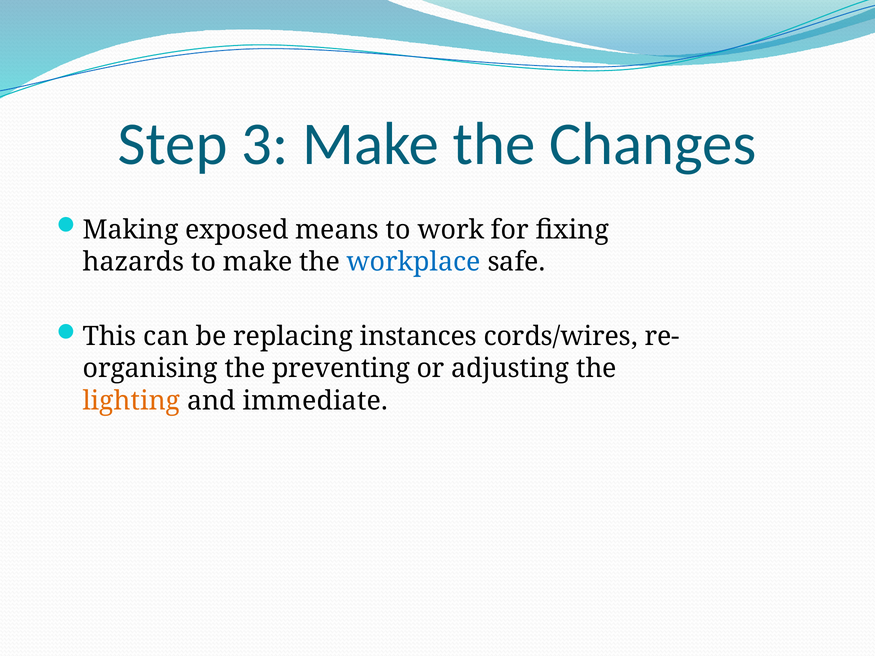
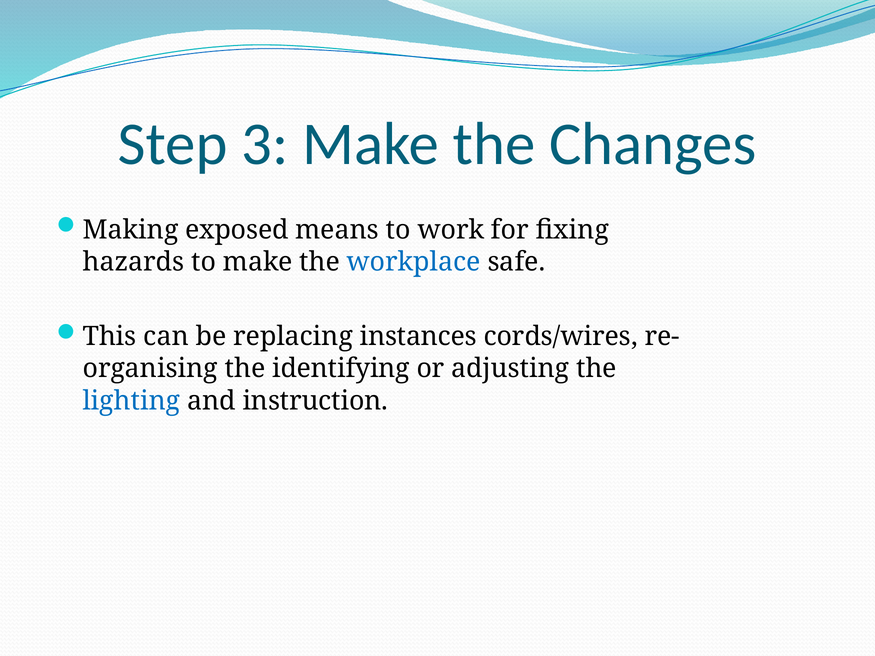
preventing: preventing -> identifying (341, 369)
lighting colour: orange -> blue (131, 401)
immediate: immediate -> instruction (315, 401)
